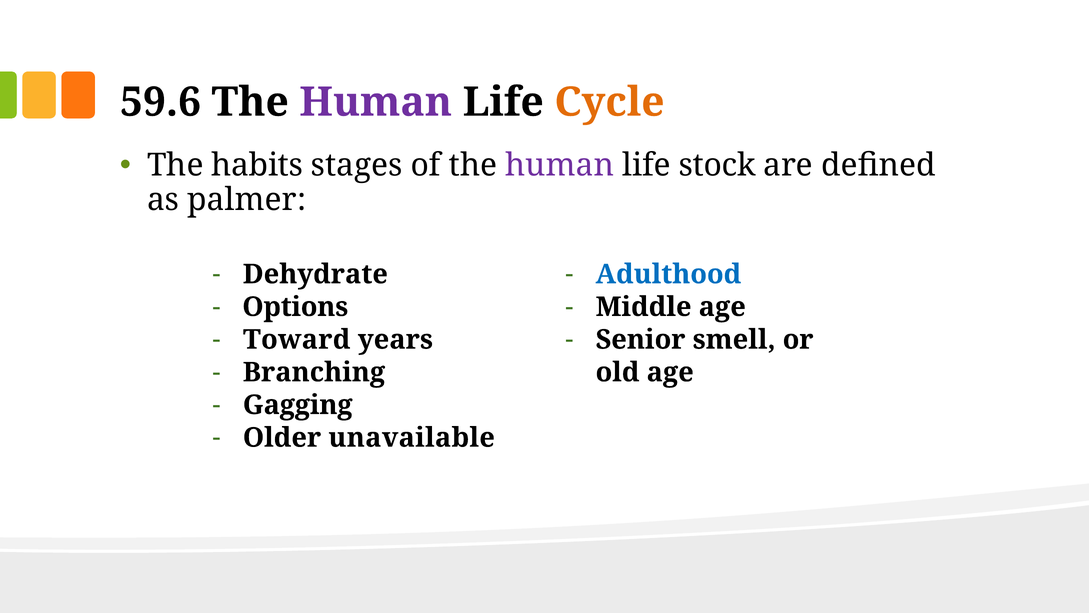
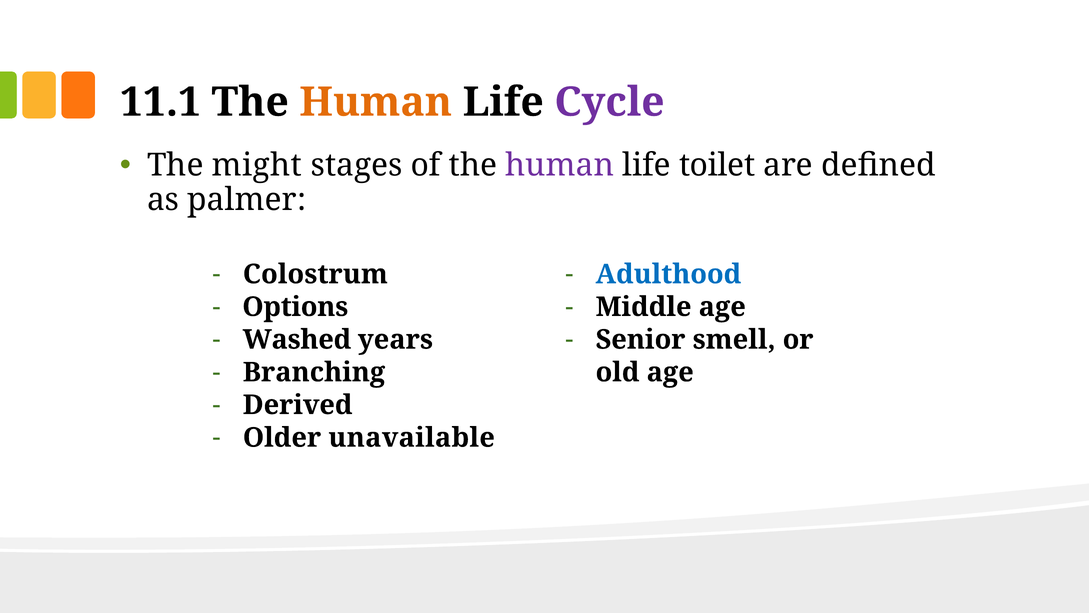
59.6: 59.6 -> 11.1 (160, 102)
Human colour: purple -> orange (376, 102)
Cycle colour: orange -> purple (609, 102)
habits: habits -> might (257, 165)
stock: stock -> toilet (717, 165)
Dehydrate: Dehydrate -> Colostrum (315, 274)
Toward: Toward -> Washed (297, 340)
Gagging: Gagging -> Derived (298, 405)
